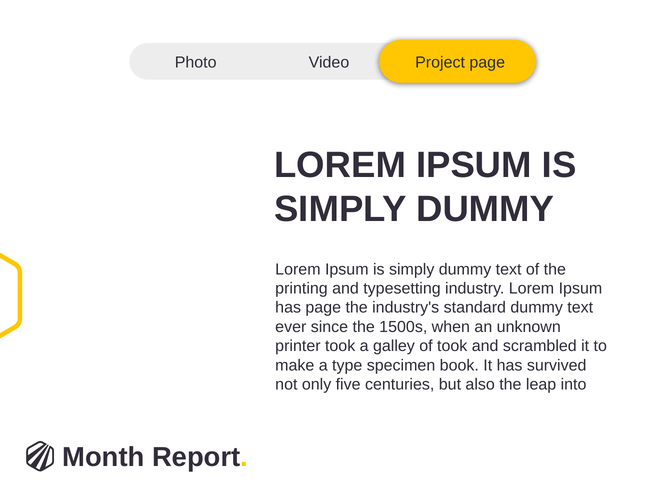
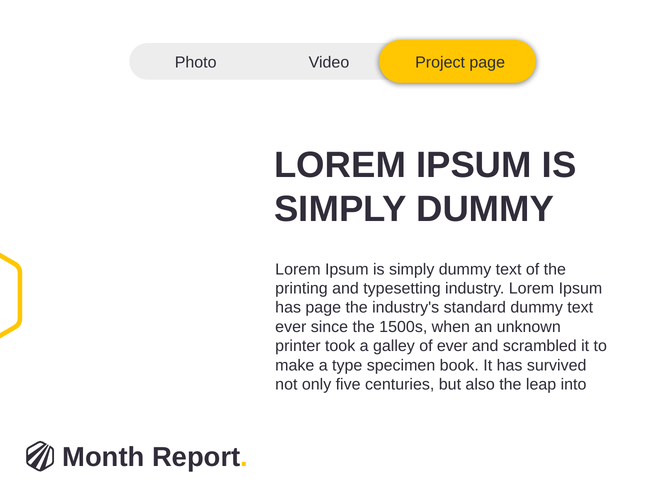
of took: took -> ever (452, 346)
